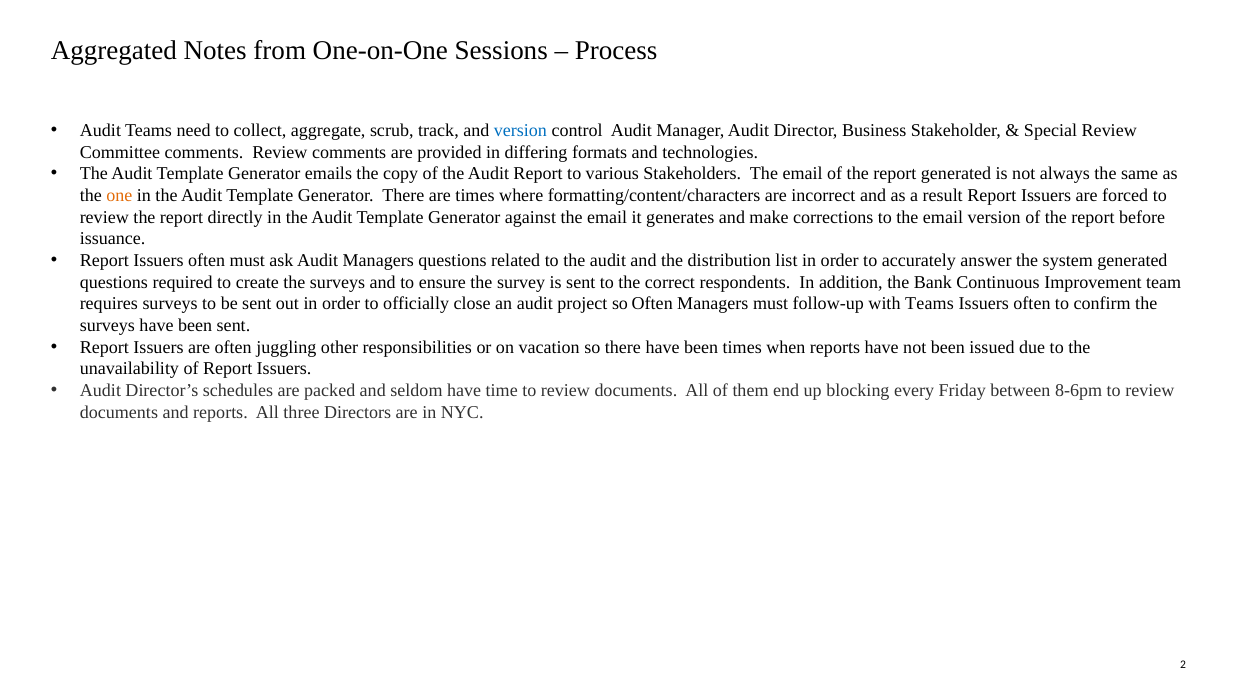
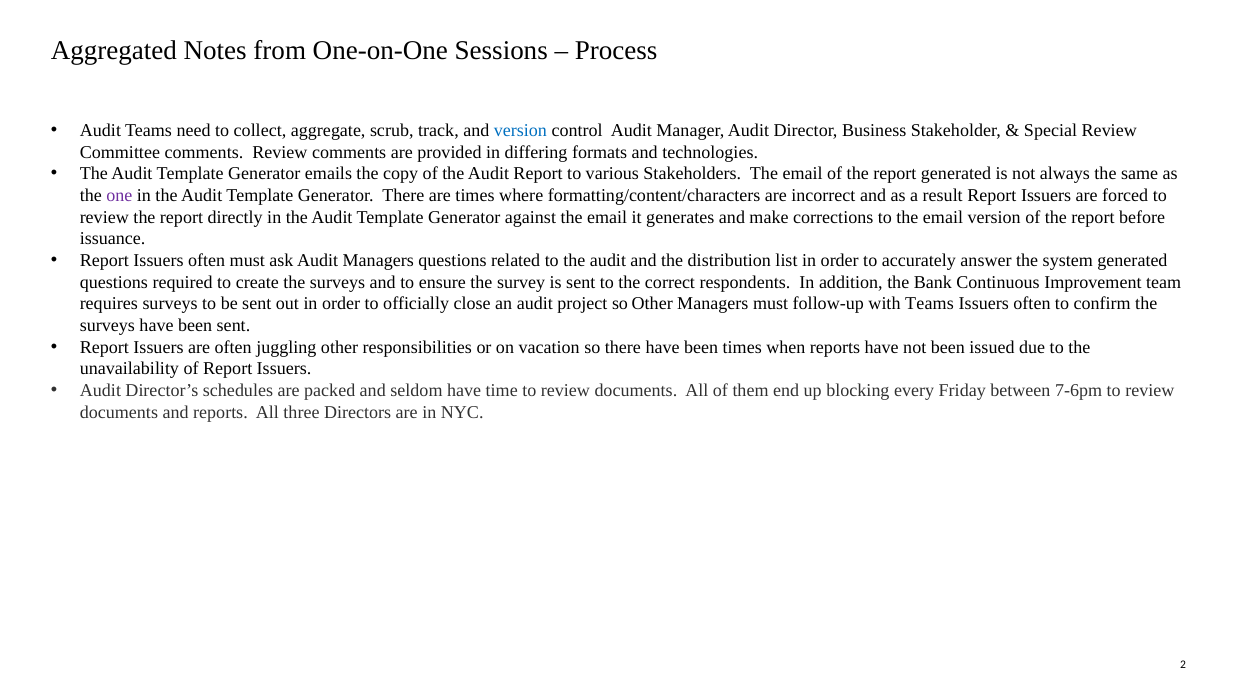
one colour: orange -> purple (119, 195)
so Often: Often -> Other (652, 304)
8-6pm: 8-6pm -> 7-6pm (1079, 390)
